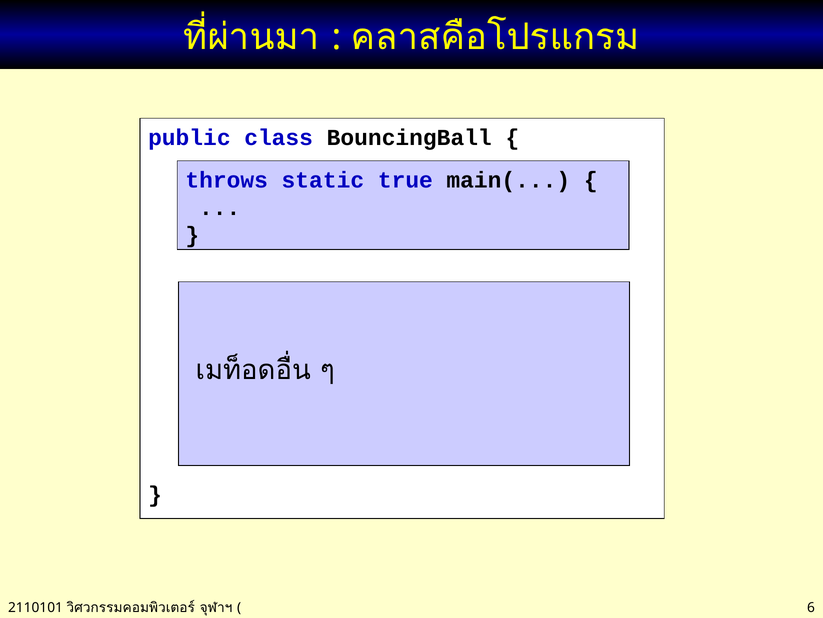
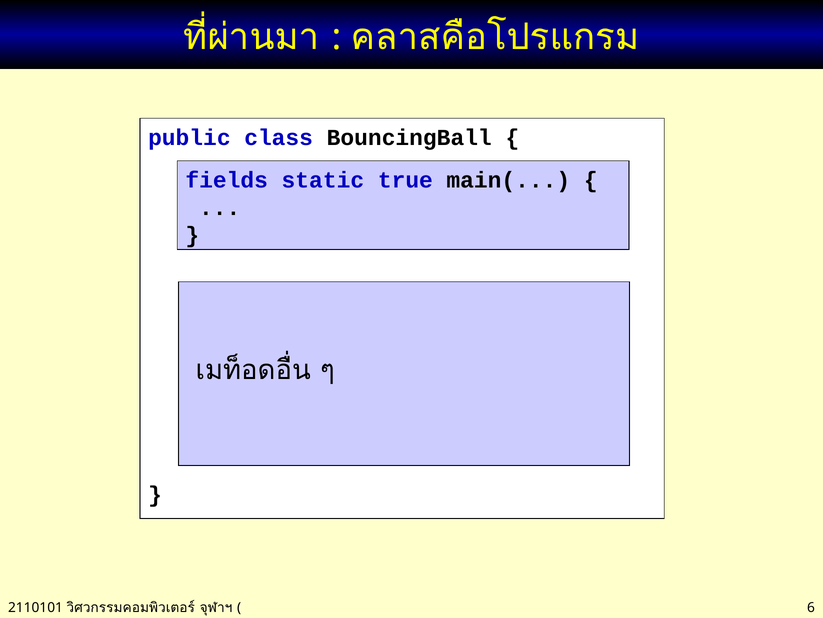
throws: throws -> fields (227, 180)
